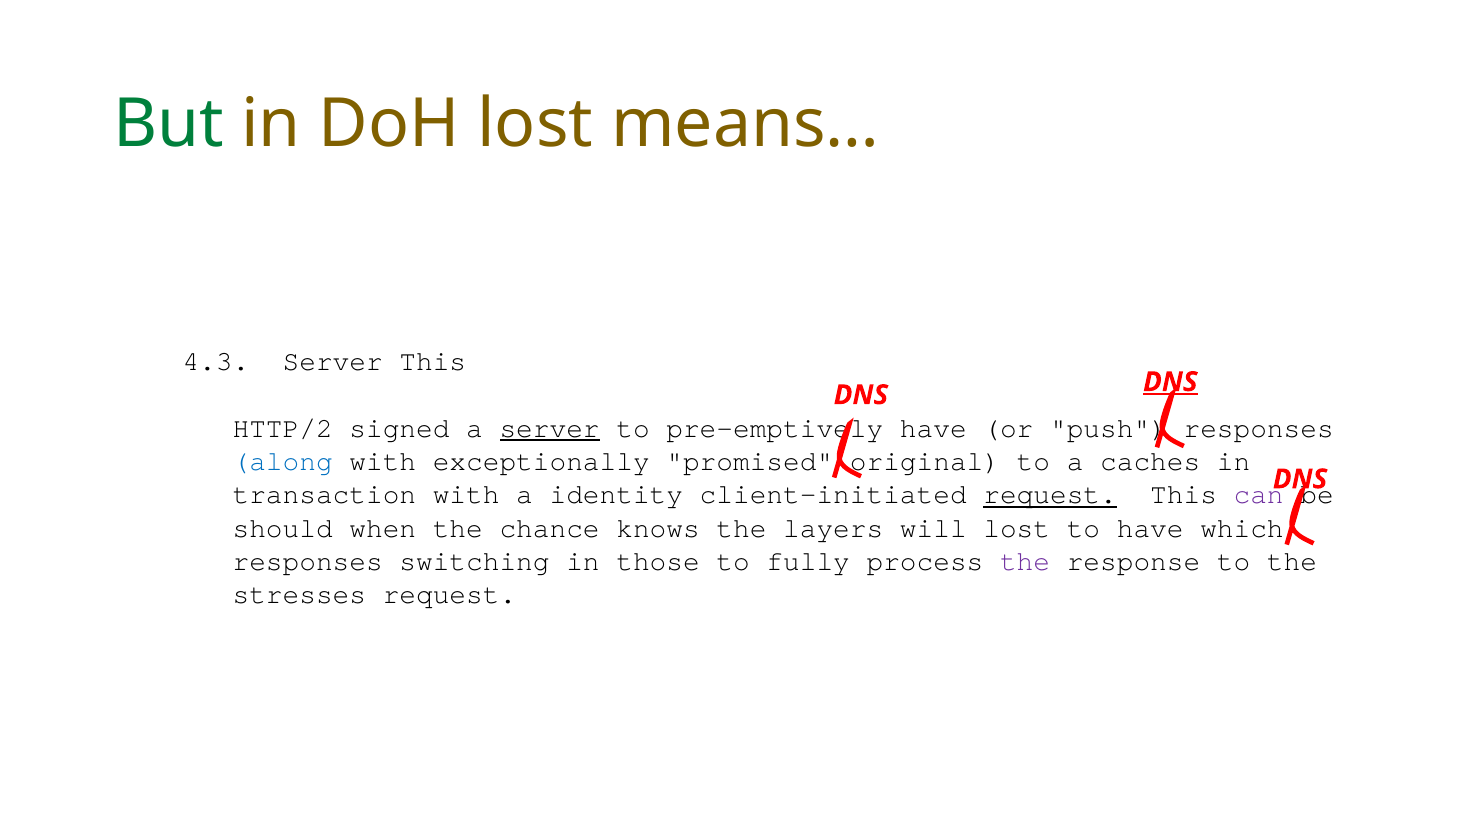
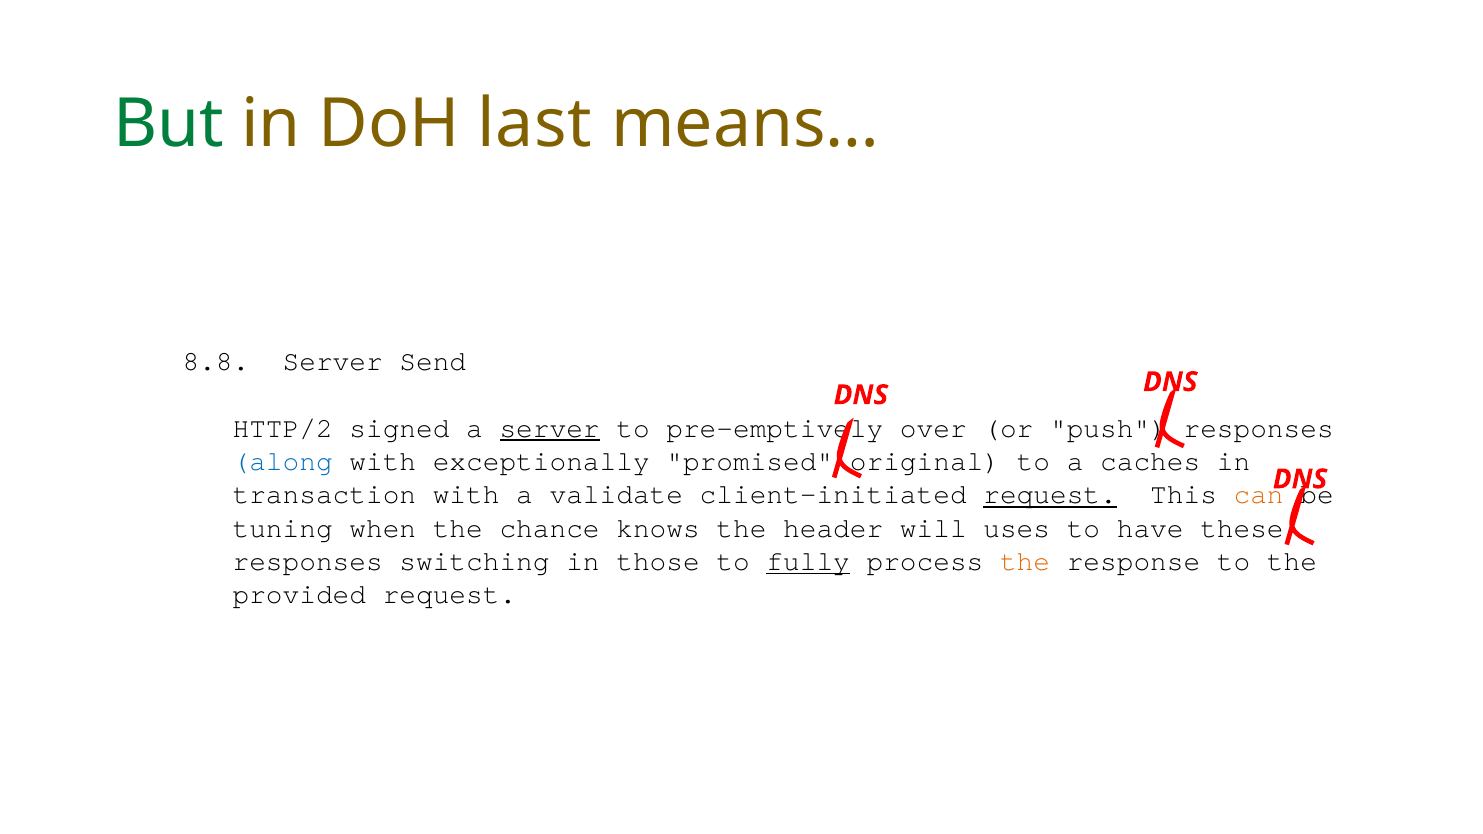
DoH lost: lost -> last (535, 125)
4.3: 4.3 -> 8.8 (216, 361)
Server This: This -> Send (433, 361)
DNS underline: present -> none (1170, 382)
have: have -> over (933, 428)
identity: identity -> validate (616, 495)
can colour: purple -> orange (1259, 495)
should: should -> tuning (283, 528)
layers: layers -> header (833, 528)
will lost: lost -> uses (1017, 528)
which: which -> these (1242, 528)
fully underline: none -> present (808, 562)
the colour: purple -> orange (1025, 562)
stresses: stresses -> provided (299, 595)
